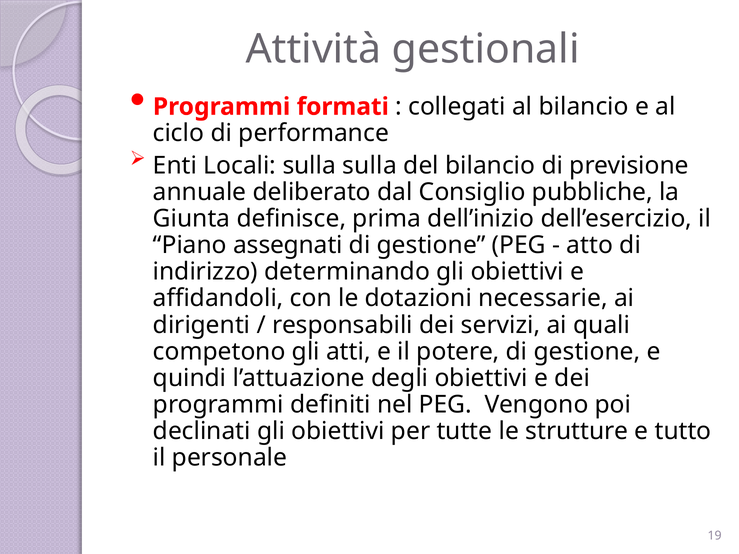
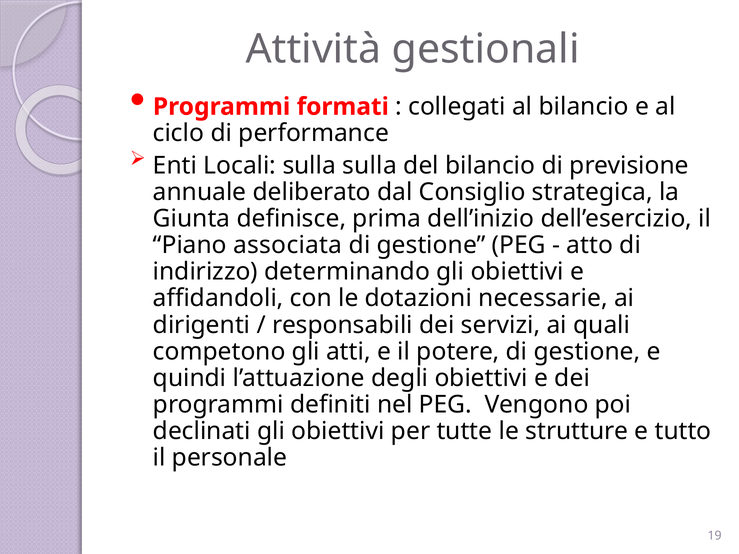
pubbliche: pubbliche -> strategica (592, 192)
assegnati: assegnati -> associata (288, 245)
